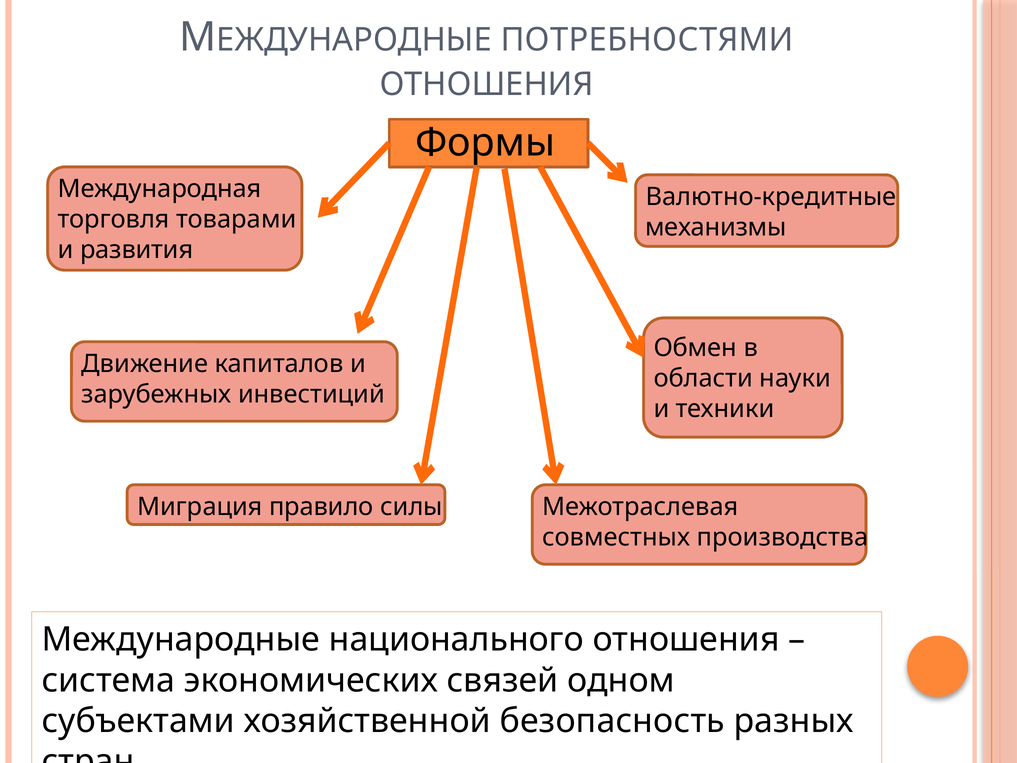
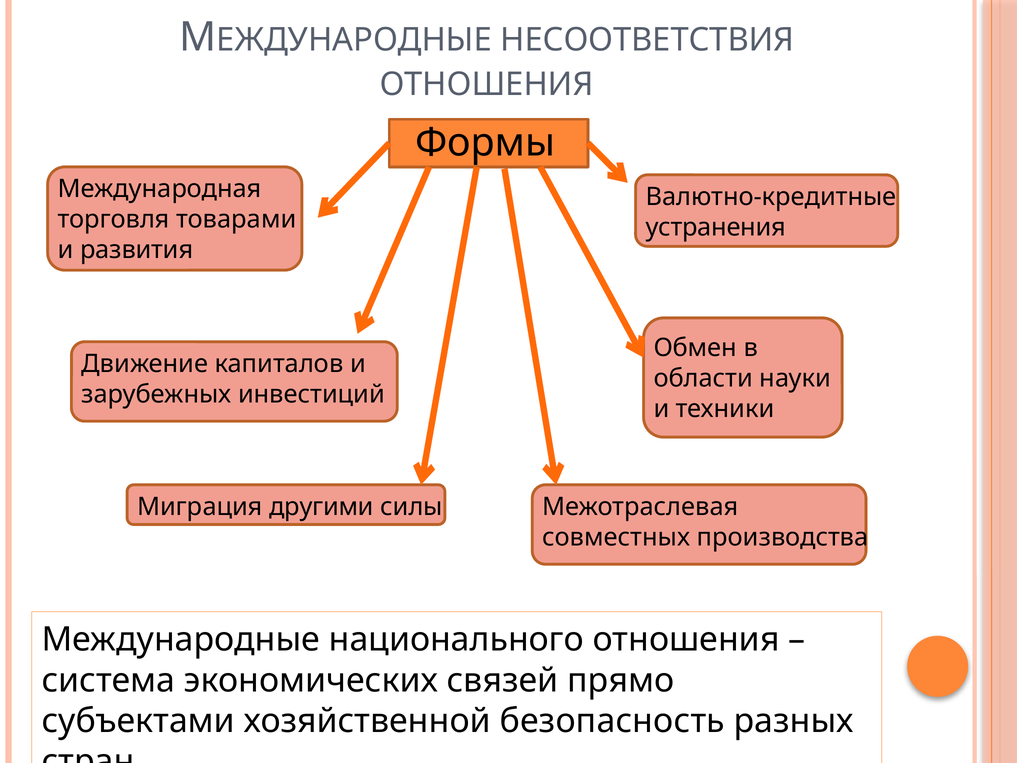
ПОТРЕБНОСТЯМИ: ПОТРЕБНОСТЯМИ -> НЕСООТВЕТСТВИЯ (647, 40)
механизмы: механизмы -> устранения (716, 227)
правило: правило -> другими (321, 507)
одном: одном -> прямо (621, 680)
